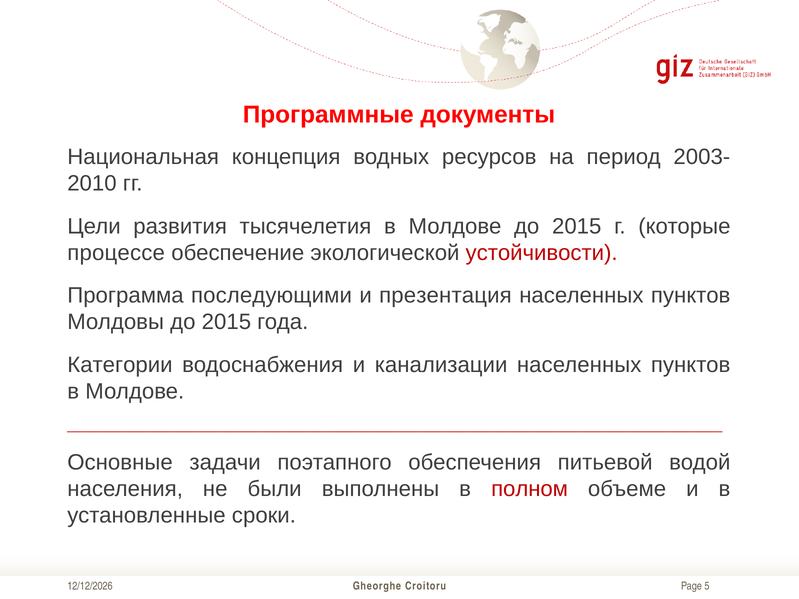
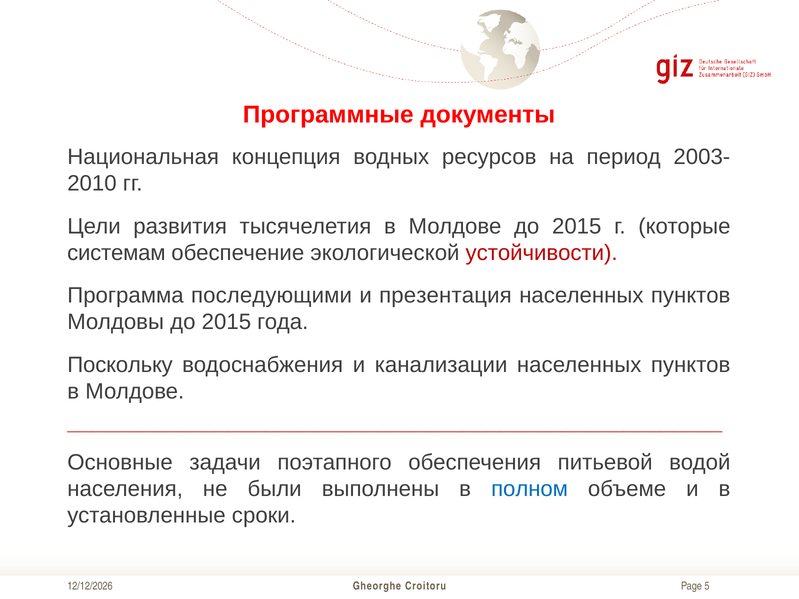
процессе: процессе -> системам (116, 253)
Категории: Категории -> Поскольку (120, 365)
полном colour: red -> blue (530, 489)
